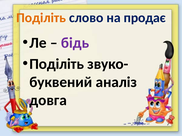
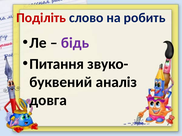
Поділіть colour: orange -> red (41, 18)
продає: продає -> робить (145, 18)
Поділіть: Поділіть -> Питання (57, 64)
